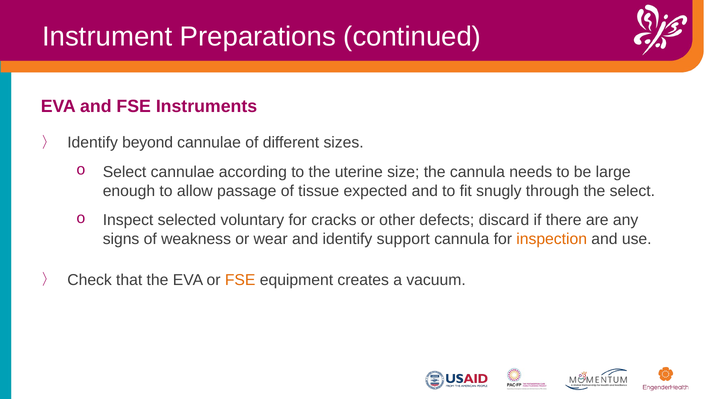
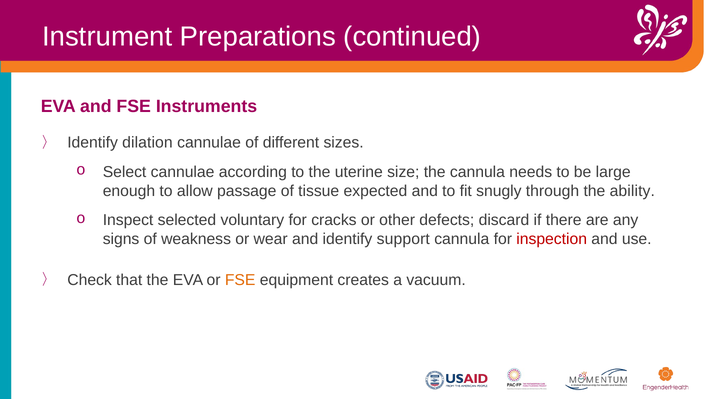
beyond: beyond -> dilation (147, 143)
the select: select -> ability (632, 191)
inspection colour: orange -> red (552, 239)
